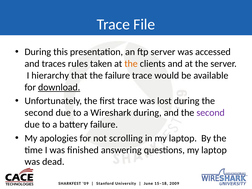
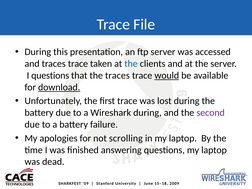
and traces rules: rules -> trace (78, 64)
the colour: orange -> blue (131, 64)
I hierarchy: hierarchy -> questions (50, 75)
the failure: failure -> traces (117, 75)
would underline: none -> present (167, 75)
second: second -> battery (39, 113)
